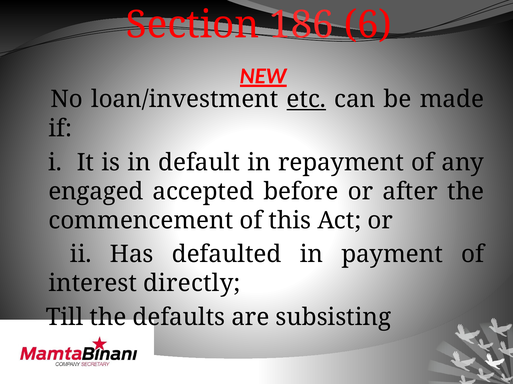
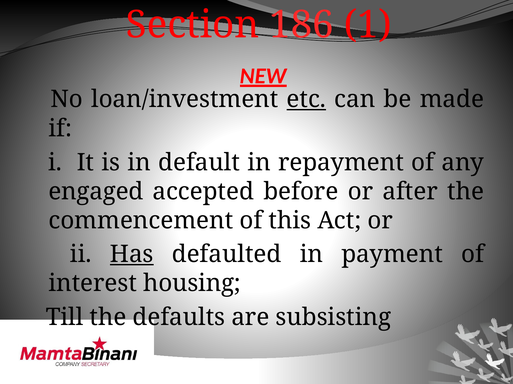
6: 6 -> 1 (368, 25)
Has underline: none -> present (132, 255)
directly: directly -> housing (192, 284)
